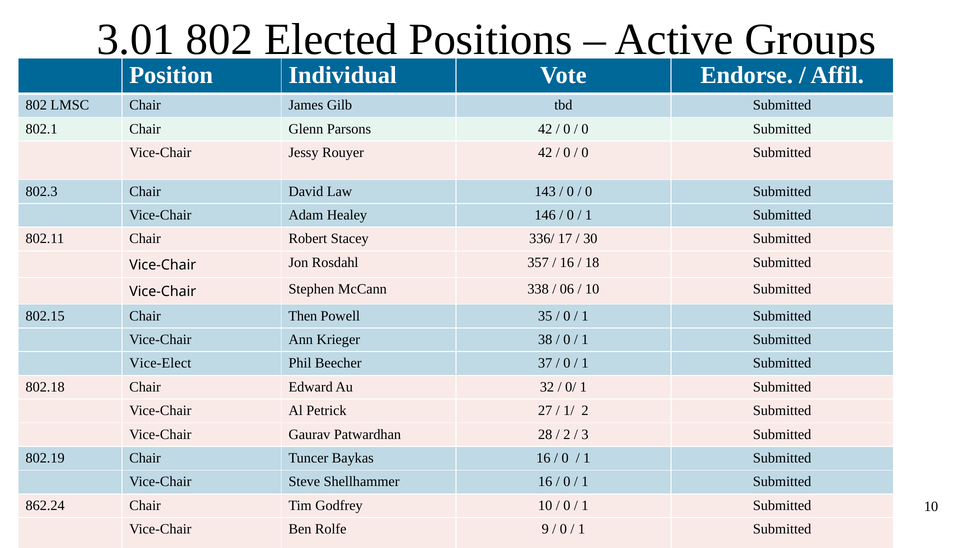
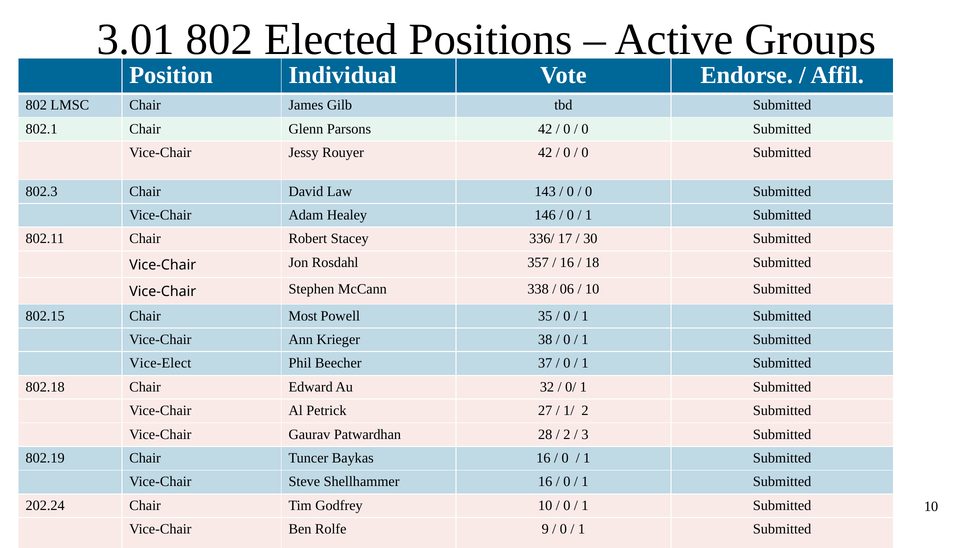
Then: Then -> Most (303, 316)
862.24: 862.24 -> 202.24 (45, 505)
